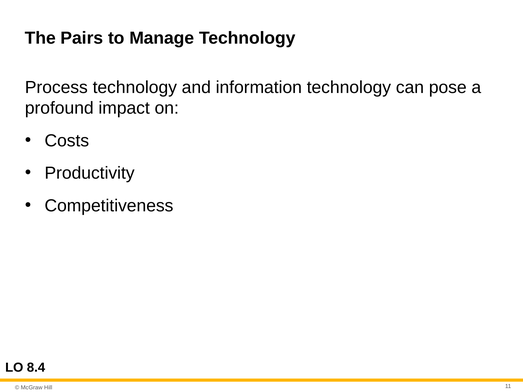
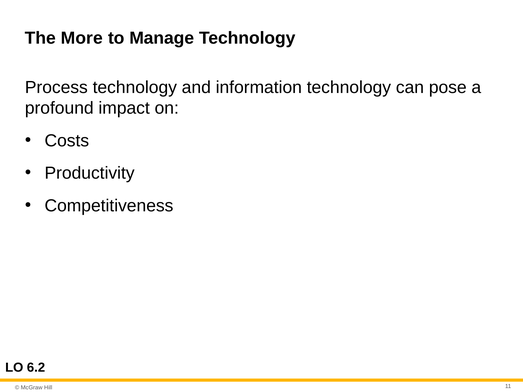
Pairs: Pairs -> More (82, 38)
8.4: 8.4 -> 6.2 (36, 368)
